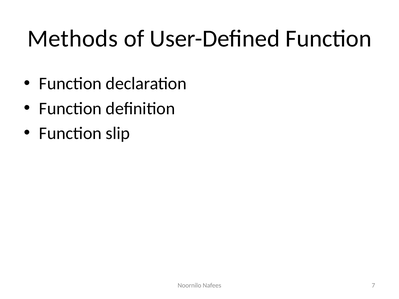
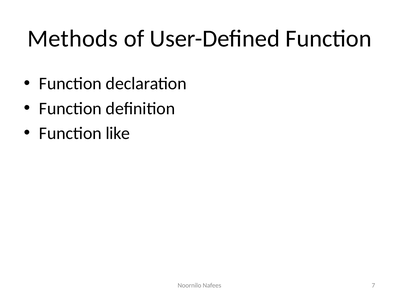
slip: slip -> like (118, 133)
